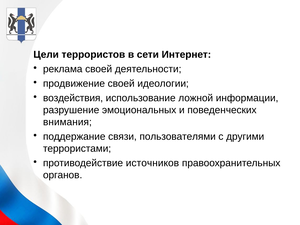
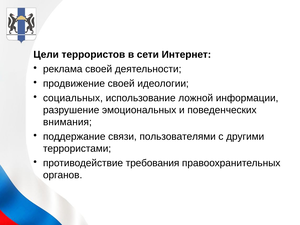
воздействия: воздействия -> социальных (73, 98)
источников: источников -> требования (153, 163)
